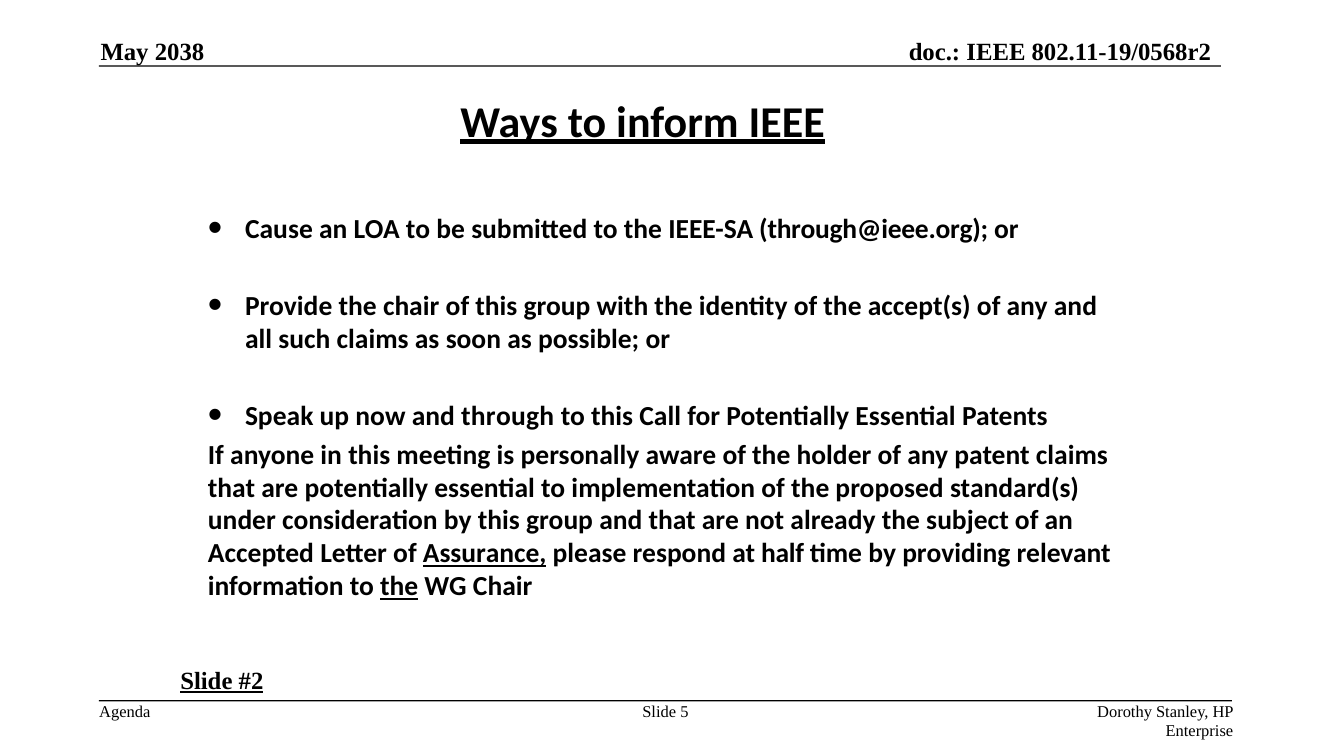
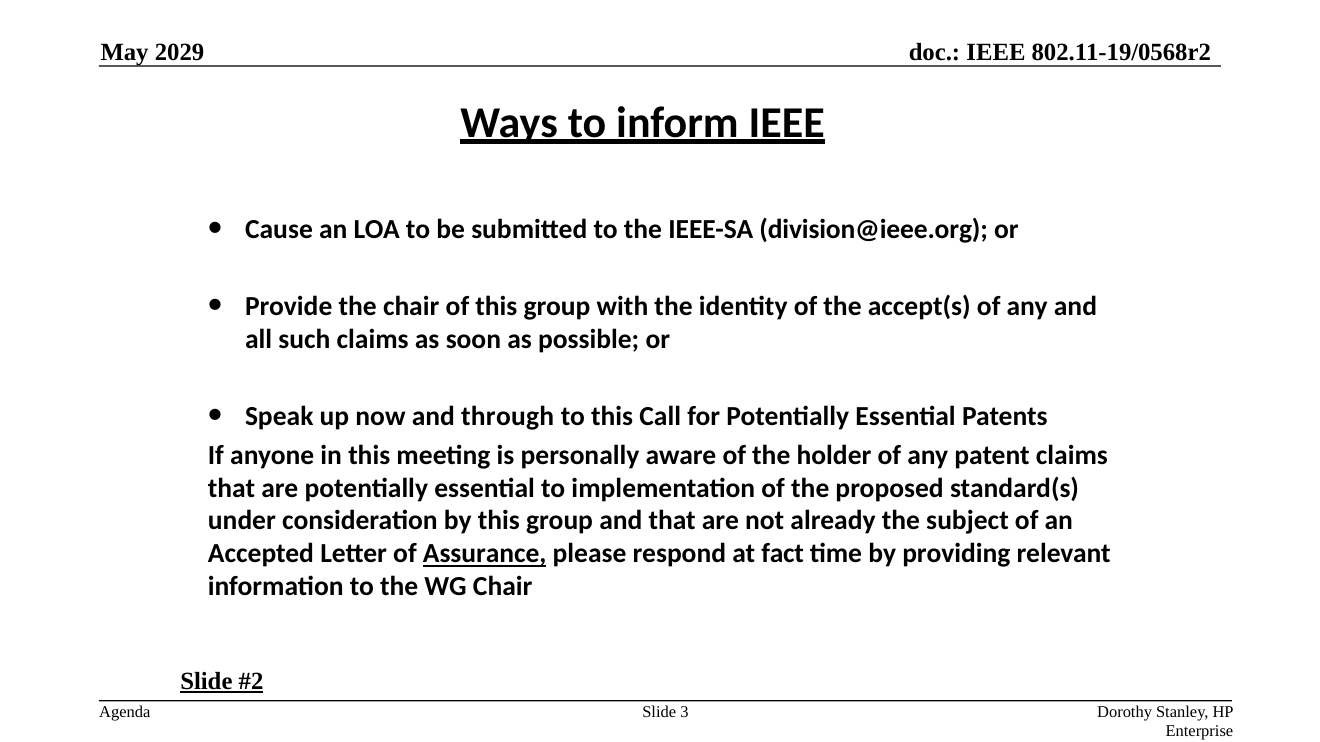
2038: 2038 -> 2029 (180, 53)
through@ieee.org: through@ieee.org -> division@ieee.org (874, 230)
half: half -> fact (783, 554)
the underline: present -> none (399, 587)
5: 5 -> 3 (684, 712)
